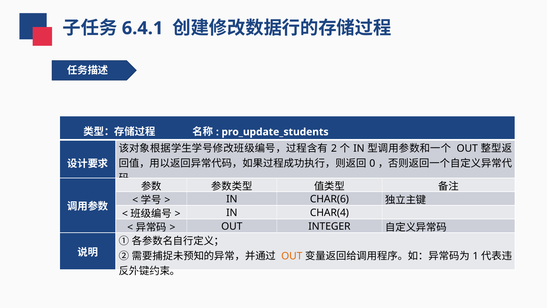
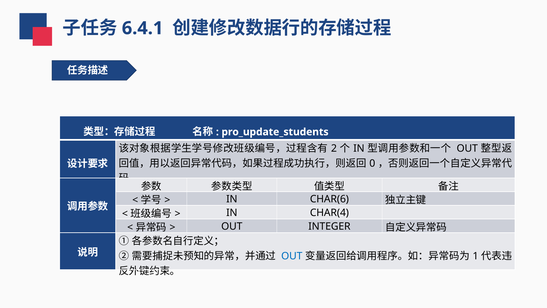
OUT colour: orange -> blue (292, 256)
